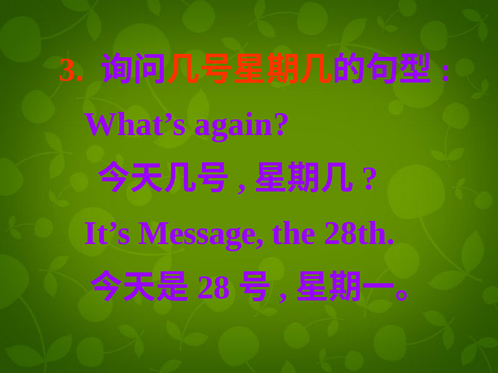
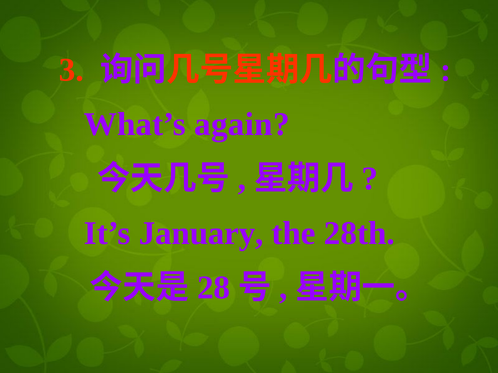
Message: Message -> January (201, 233)
